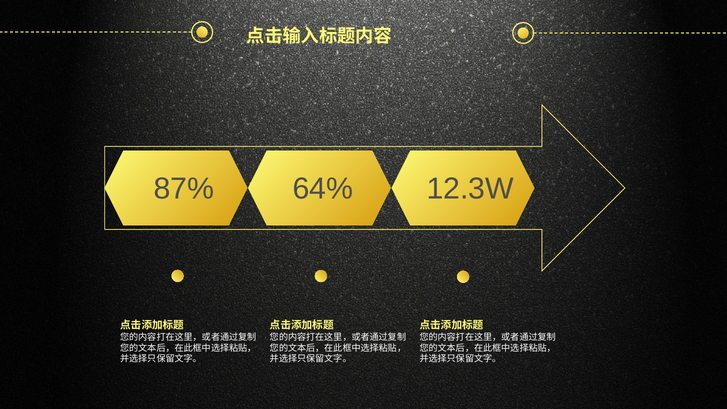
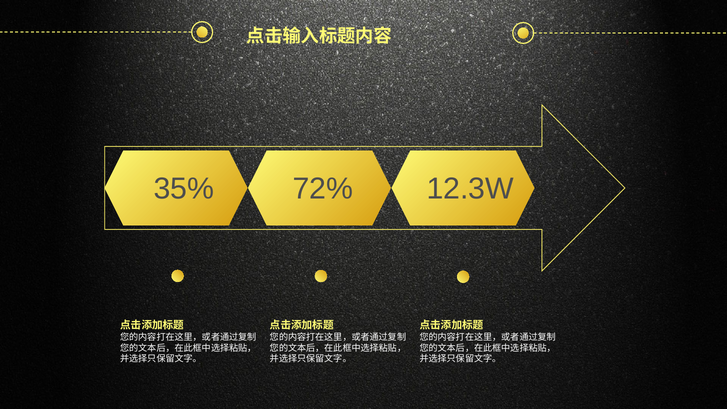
87%: 87% -> 35% (184, 189)
64%: 64% -> 72% (323, 189)
